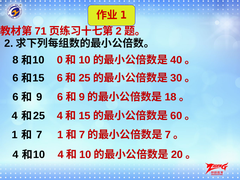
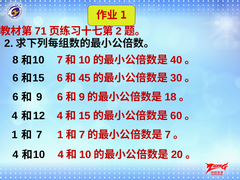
10 0: 0 -> 7 (60, 60)
25: 25 -> 45 (85, 78)
4 25: 25 -> 12 (39, 116)
